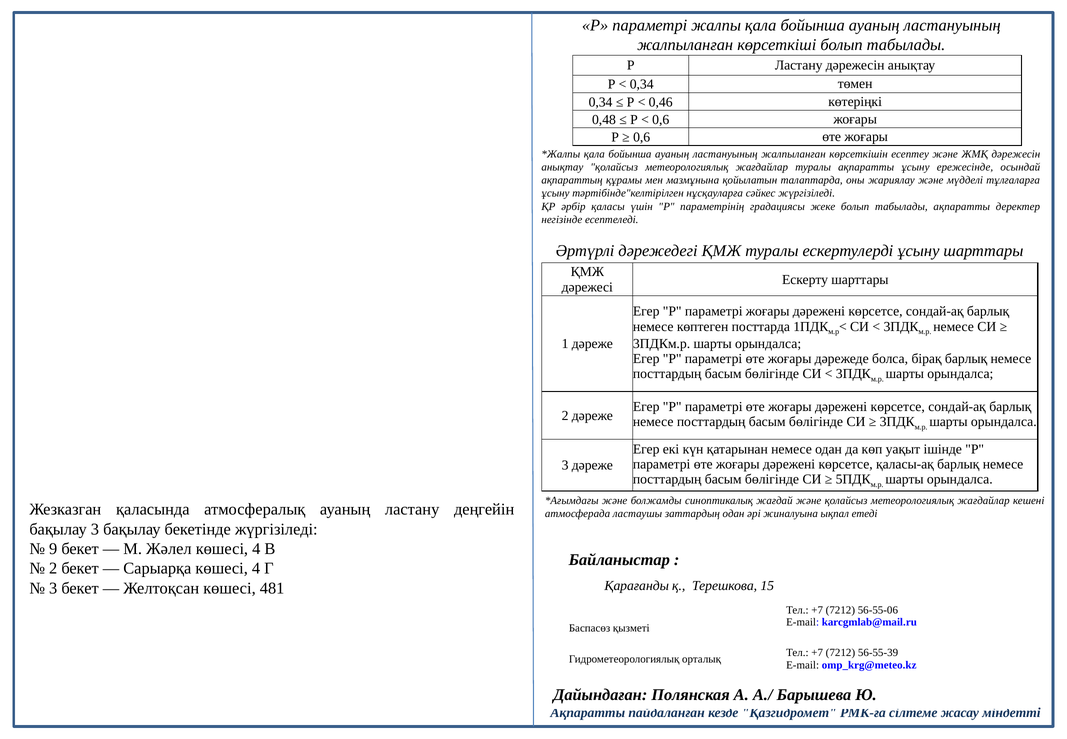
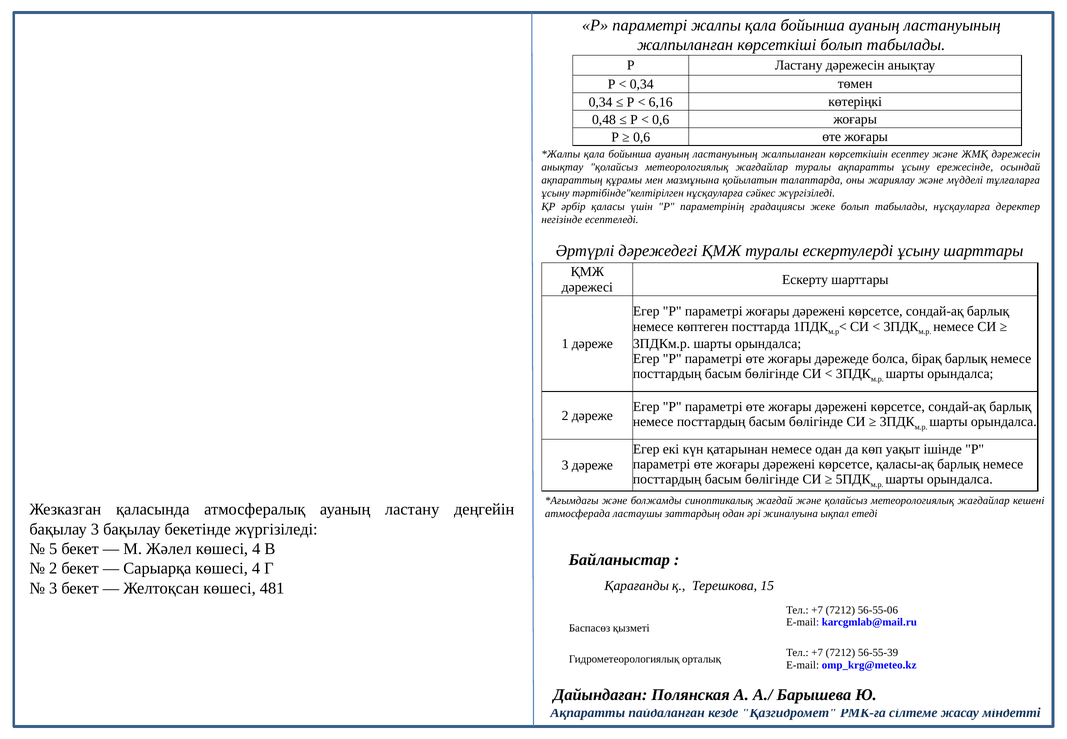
0,46: 0,46 -> 6,16 (661, 102)
табылады ақпаратты: ақпаратты -> нұсқауларға (962, 206)
9: 9 -> 5 (53, 549)
